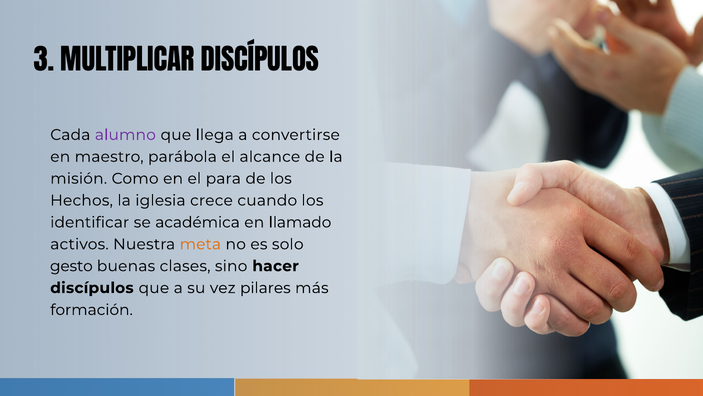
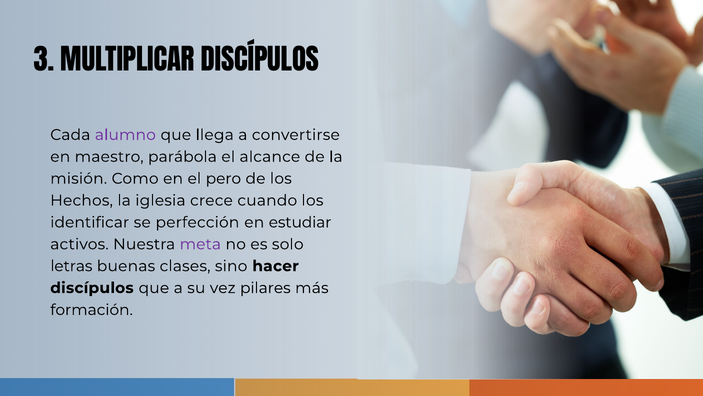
para: para -> pero (223, 178)
académica: académica -> perfección (197, 222)
llamado: llamado -> estudiar (300, 222)
meta colour: orange -> purple (200, 244)
gesto: gesto -> letras (71, 266)
